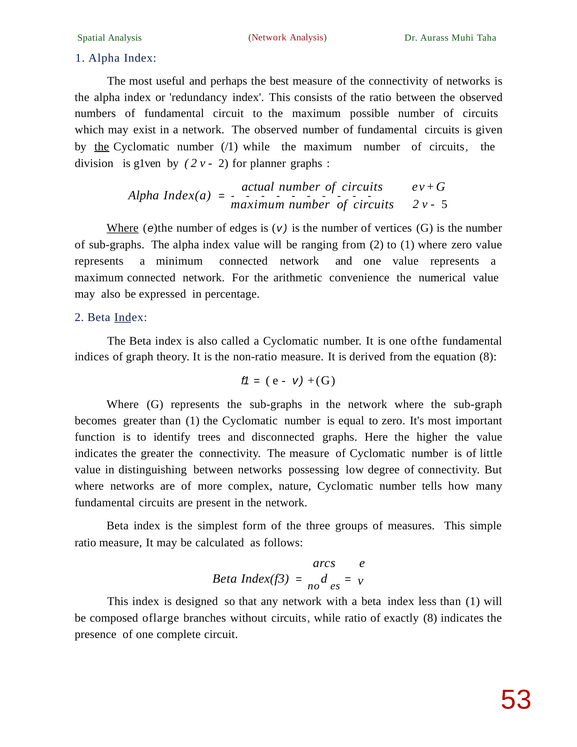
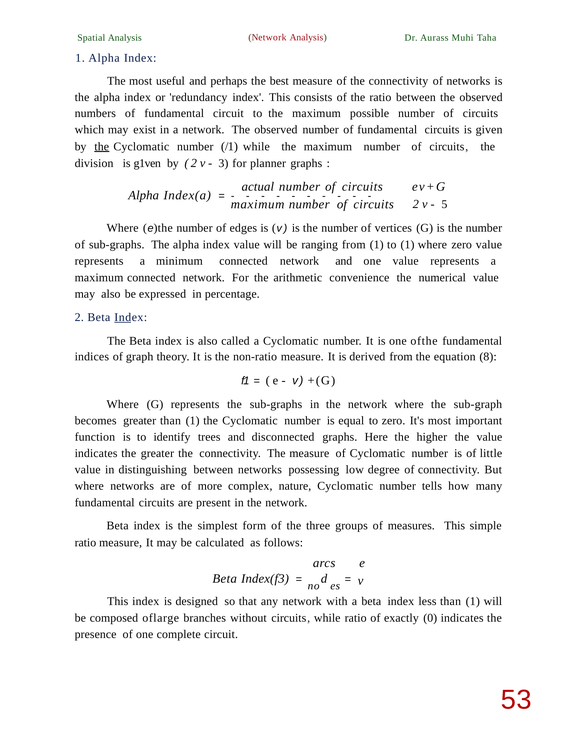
2v- 2: 2 -> 3 (223, 163)
Where underline: present -> none (123, 228)
from 2: 2 -> 1 (377, 244)
exactly 8: 8 -> 0 (430, 618)
